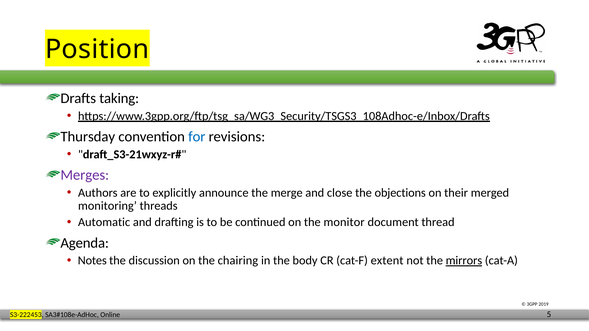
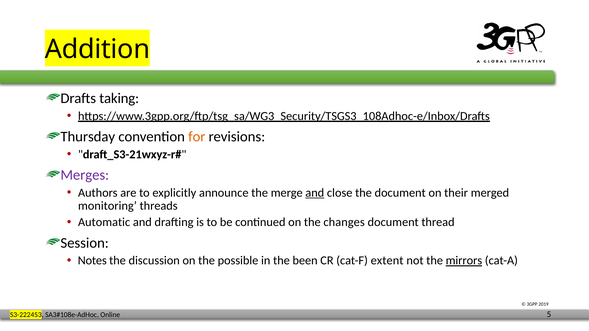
Position: Position -> Addition (97, 49)
for colour: blue -> orange (197, 137)
and underline: none -> present (315, 193)
the objections: objections -> document (400, 193)
monitor: monitor -> changes (344, 222)
Agenda: Agenda -> Session (85, 243)
chairing: chairing -> possible (238, 261)
body: body -> been (305, 261)
